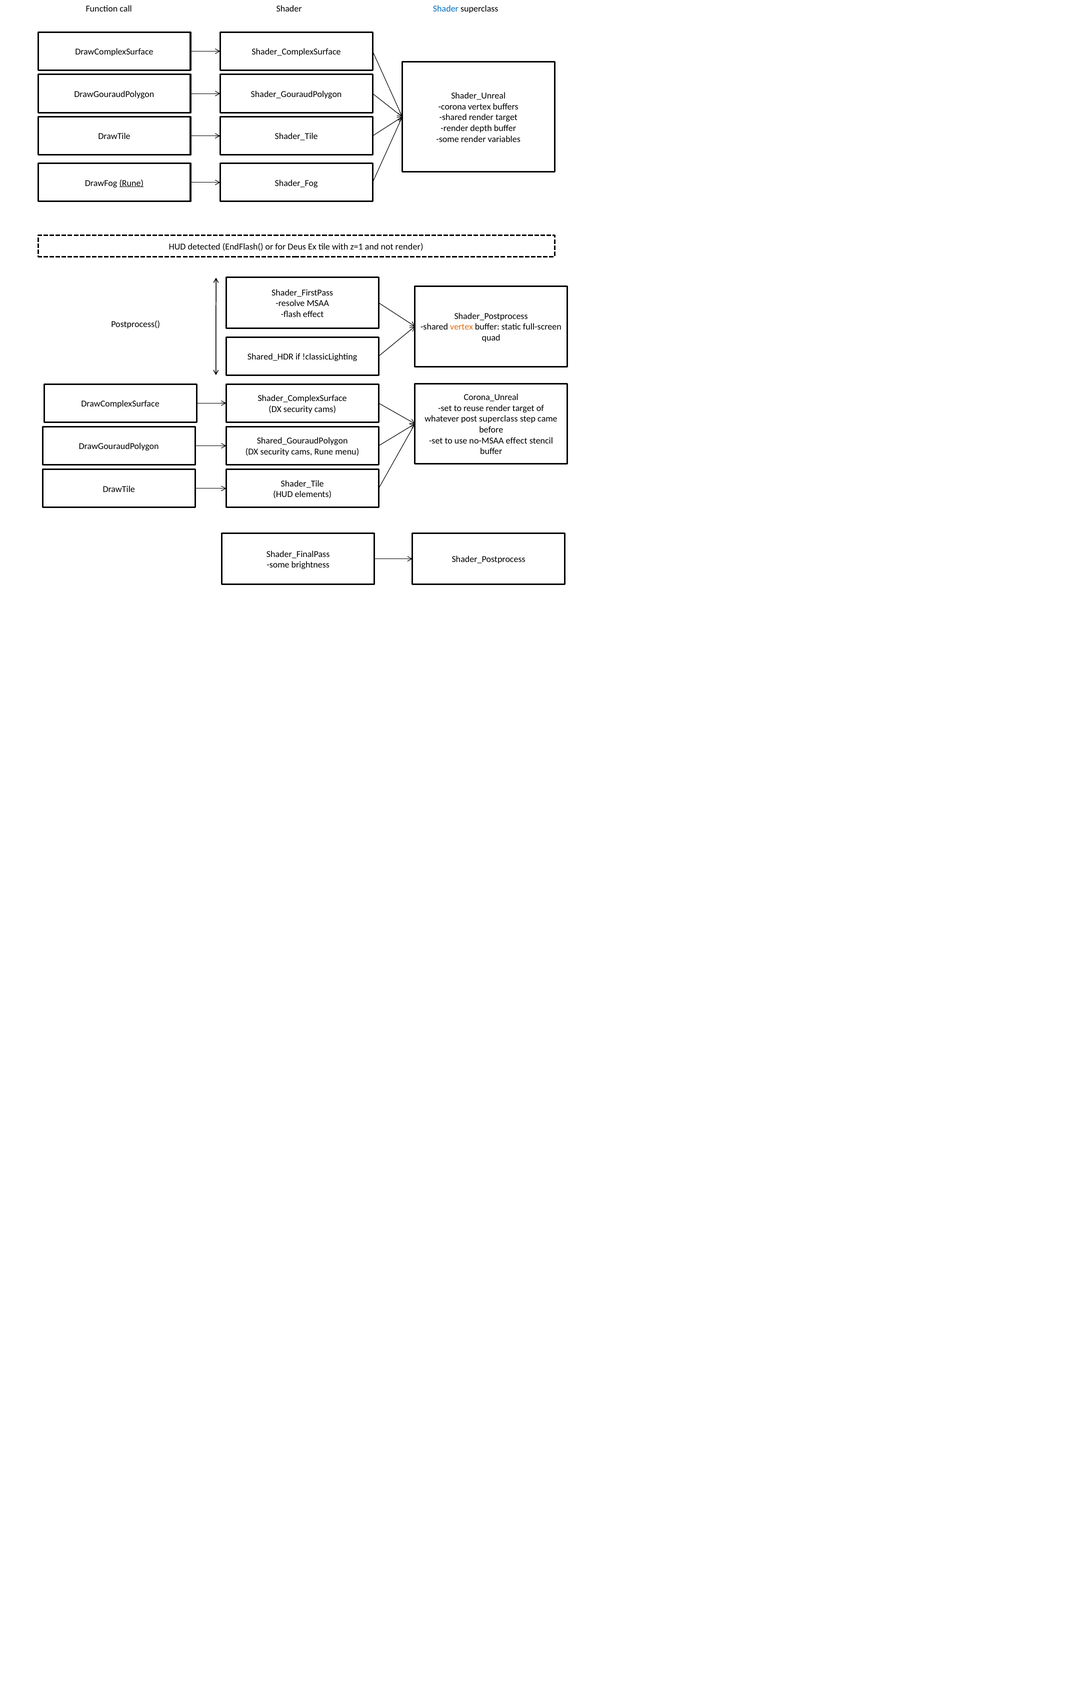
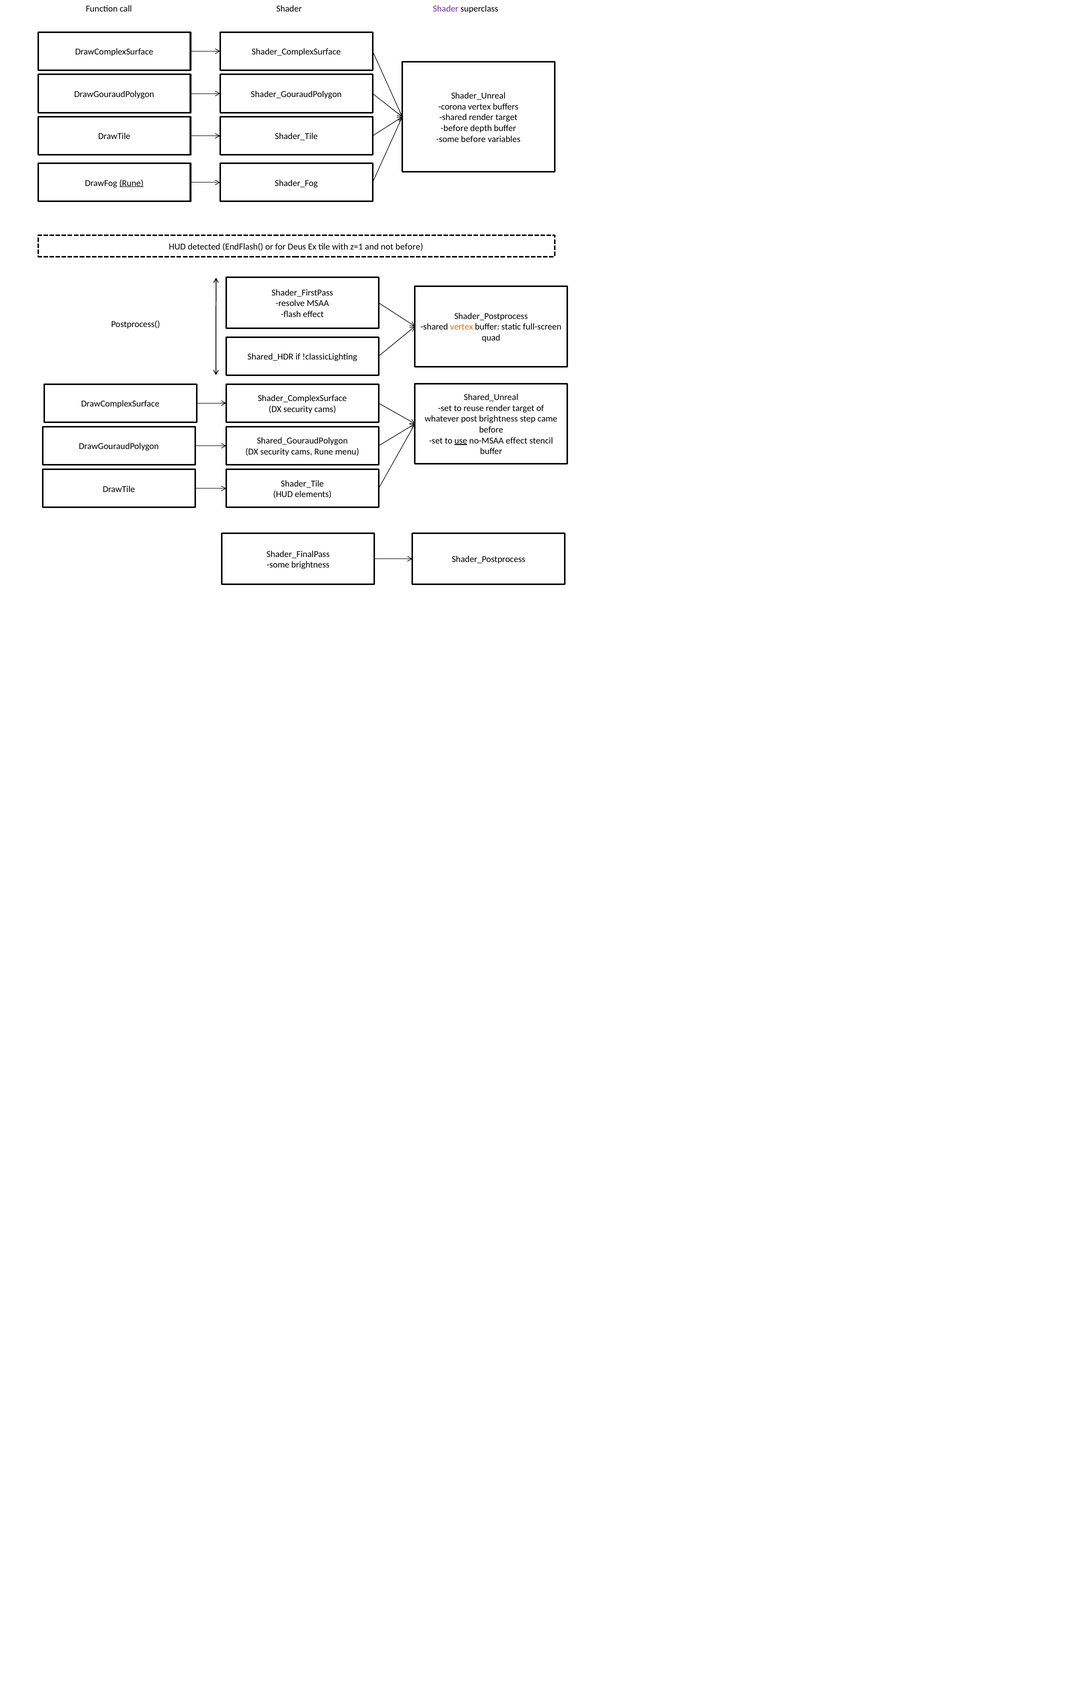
Shader colour: blue -> purple (446, 9)
render: render -> before (454, 128)
some render: render -> before (473, 139)
not render: render -> before (409, 247)
Corona_Unreal: Corona_Unreal -> Shared_Unreal (491, 397)
post superclass: superclass -> brightness (498, 419)
use underline: none -> present (461, 441)
